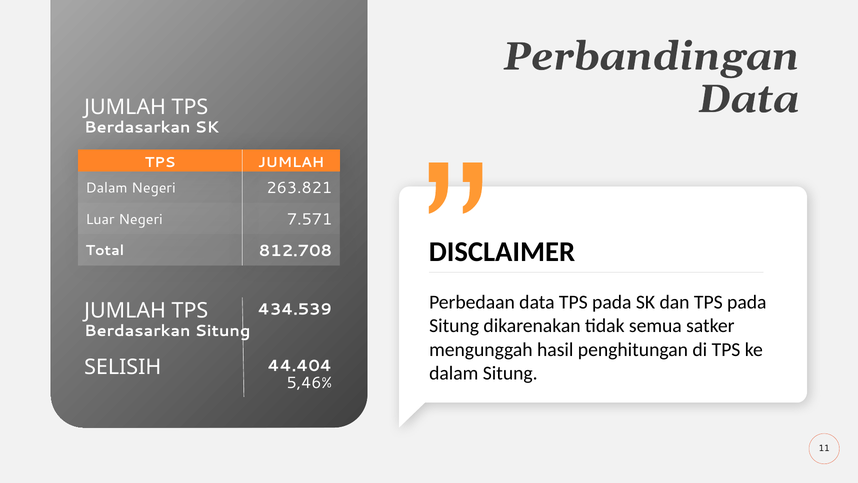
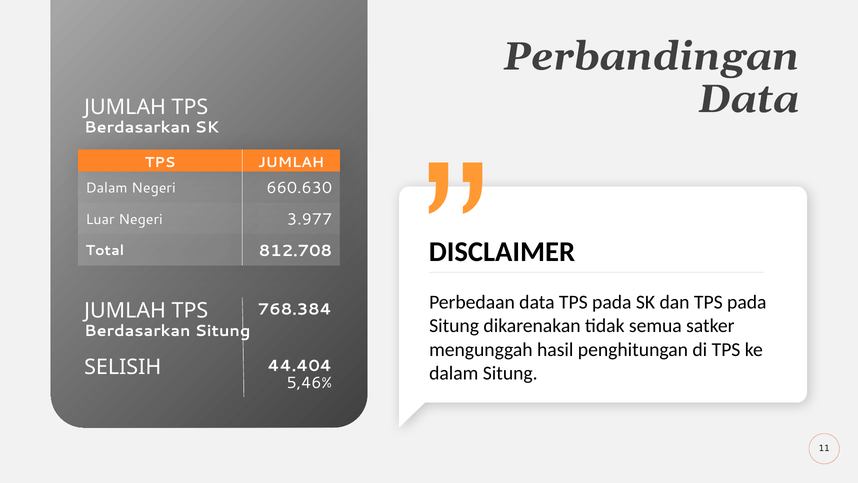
263.821: 263.821 -> 660.630 (299, 188)
7.571: 7.571 -> 3.977 (310, 219)
434.539: 434.539 -> 768.384 (295, 309)
